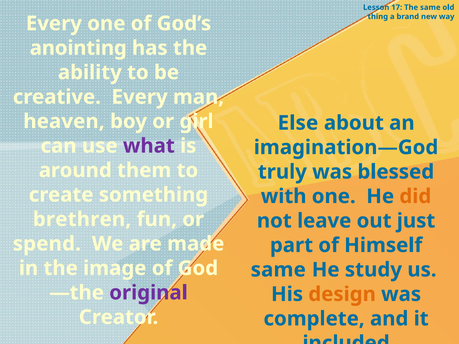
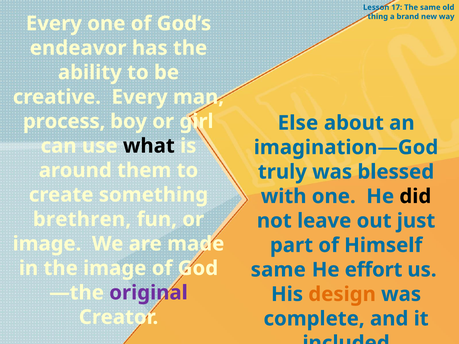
anointing: anointing -> endeavor (78, 48)
heaven: heaven -> process (64, 122)
what colour: purple -> black (149, 146)
did colour: orange -> black (415, 196)
spend: spend -> image (47, 244)
study: study -> effort (374, 270)
